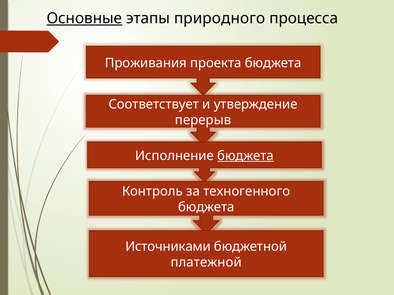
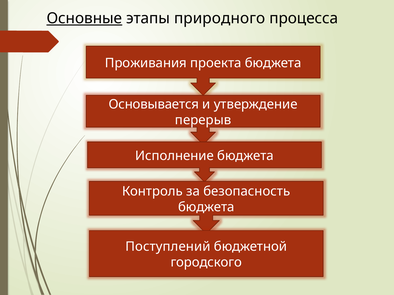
Соответствует: Соответствует -> Основывается (154, 104)
бюджета underline: present -> none (245, 156)
техногенного: техногенного -> безопасность (247, 192)
Источниками: Источниками -> Поступлений (168, 247)
платежной: платежной -> городского (206, 263)
